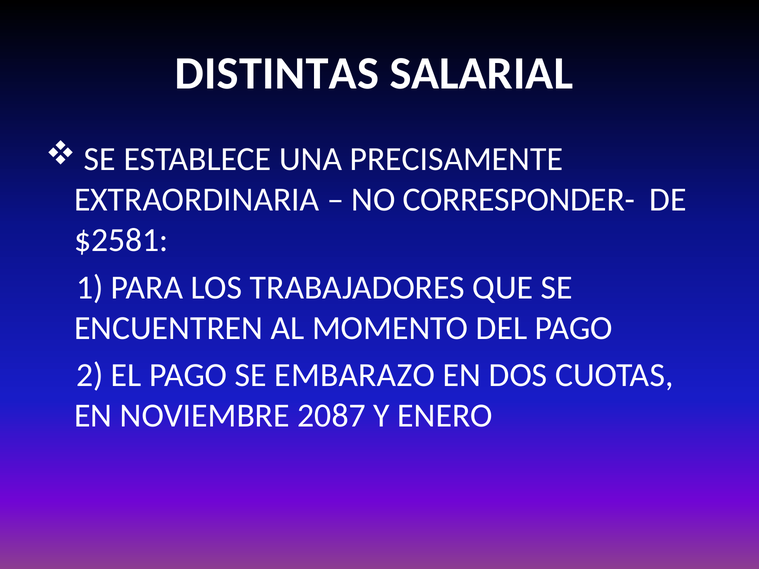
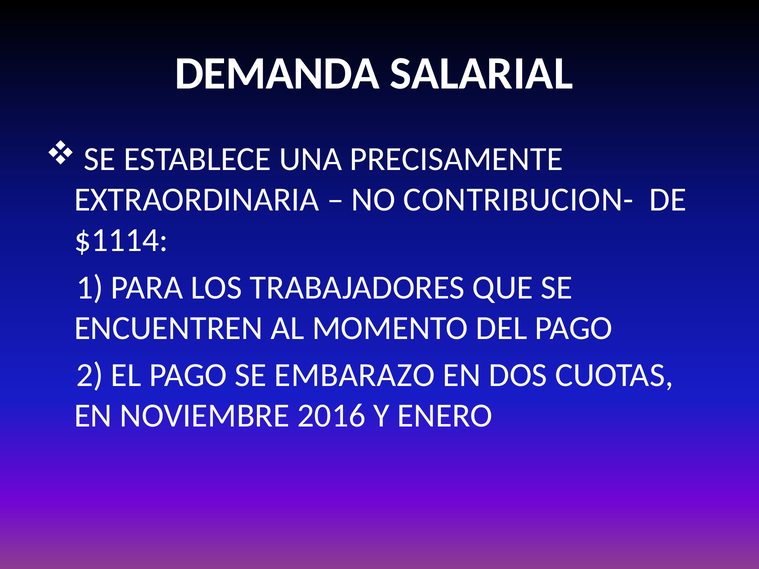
DISTINTAS: DISTINTAS -> DEMANDA (277, 73)
CORRESPONDER-: CORRESPONDER- -> CONTRIBUCION- (518, 200)
$2581: $2581 -> $1114 (121, 240)
2087: 2087 -> 2016 (331, 416)
